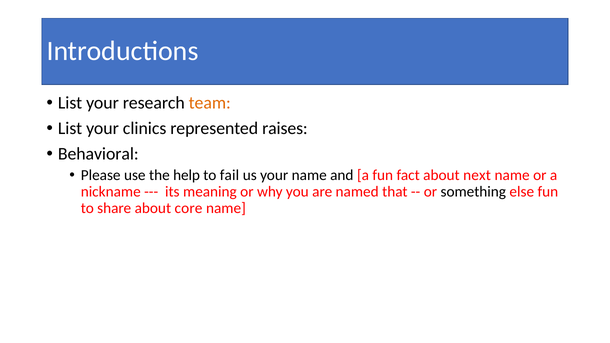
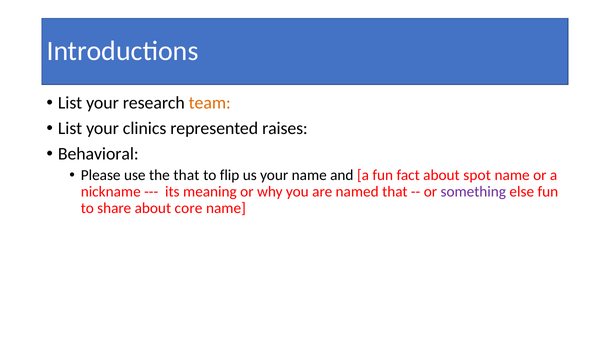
the help: help -> that (186, 175)
fail: fail -> flip (230, 175)
next: next -> spot (477, 175)
something colour: black -> purple (473, 192)
